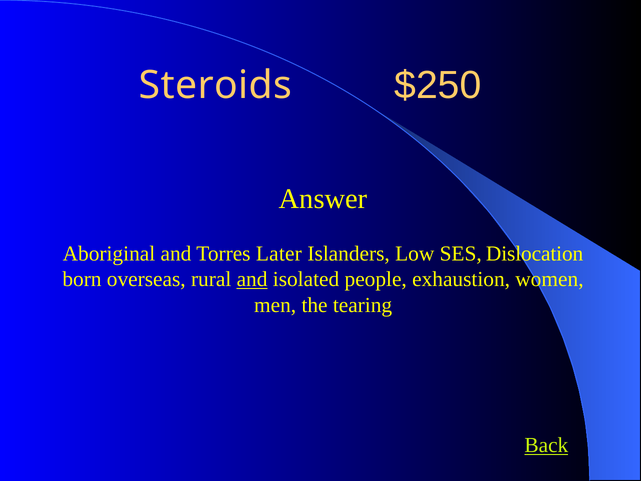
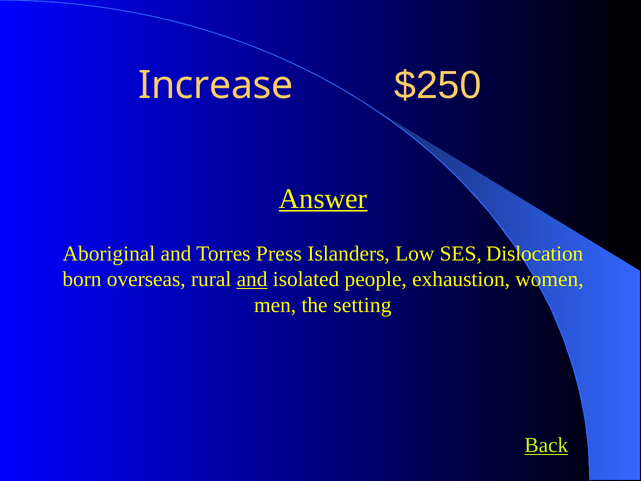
Steroids: Steroids -> Increase (216, 86)
Answer underline: none -> present (323, 199)
Later: Later -> Press (279, 254)
tearing: tearing -> setting (362, 305)
